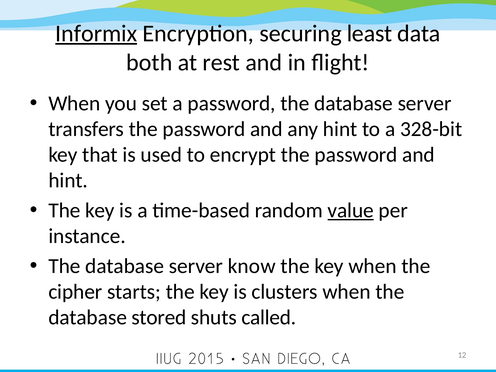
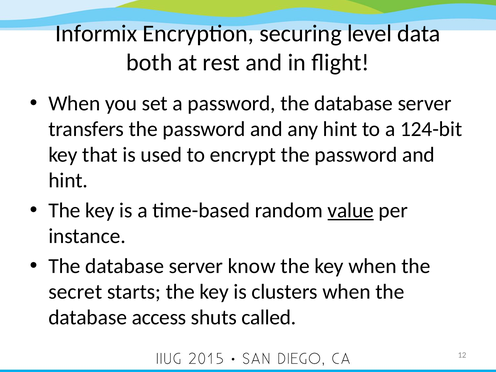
Informix underline: present -> none (96, 34)
least: least -> level (369, 34)
328-bit: 328-bit -> 124-bit (431, 129)
cipher: cipher -> secret (75, 292)
stored: stored -> access (159, 318)
